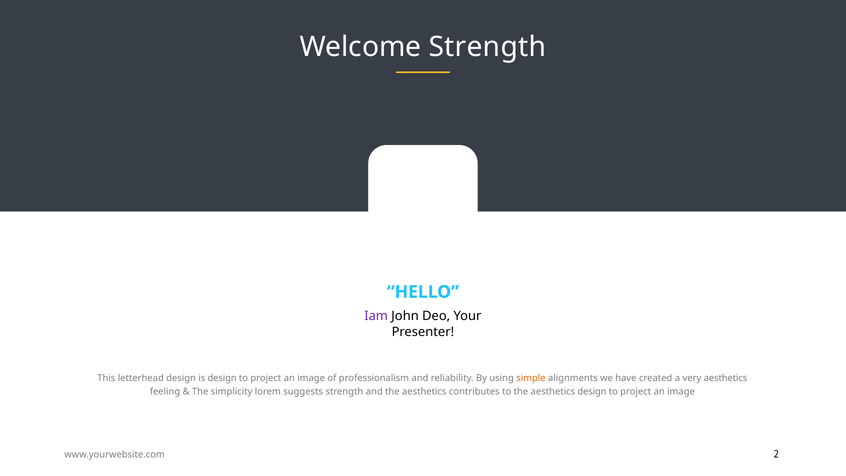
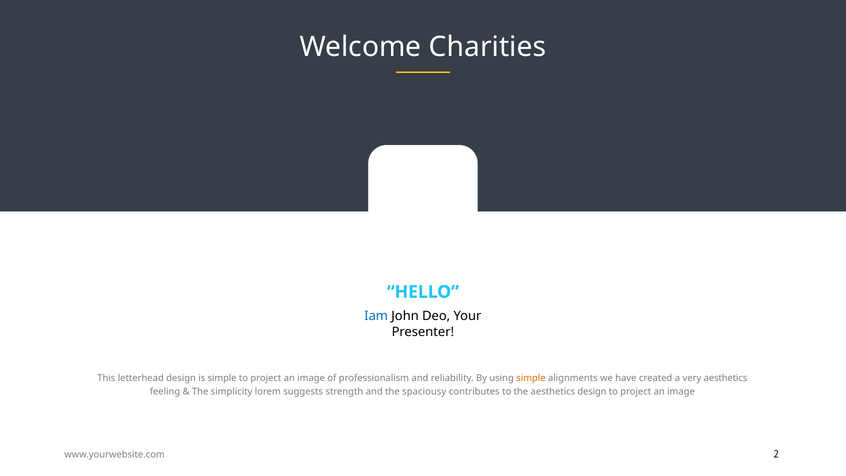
Welcome Strength: Strength -> Charities (487, 47)
Iam colour: purple -> blue (376, 316)
is design: design -> simple (222, 378)
and the aesthetics: aesthetics -> spaciousy (424, 392)
